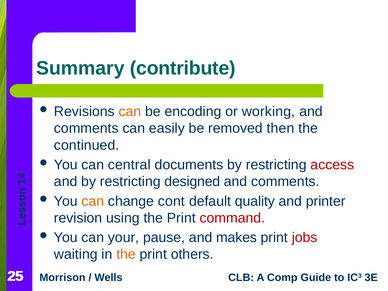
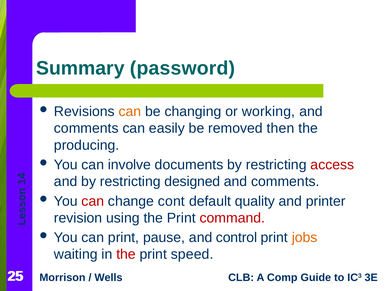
contribute: contribute -> password (183, 68)
encoding: encoding -> changing (193, 112)
continued: continued -> producing (87, 145)
central: central -> involve (129, 165)
can colour: orange -> red (93, 201)
can your: your -> print (124, 238)
makes: makes -> control (237, 238)
jobs colour: red -> orange (305, 238)
the colour: orange -> red (126, 254)
others: others -> speed (192, 254)
